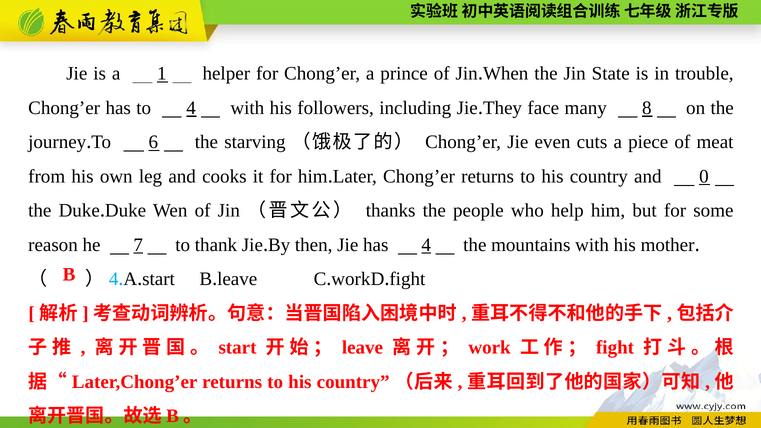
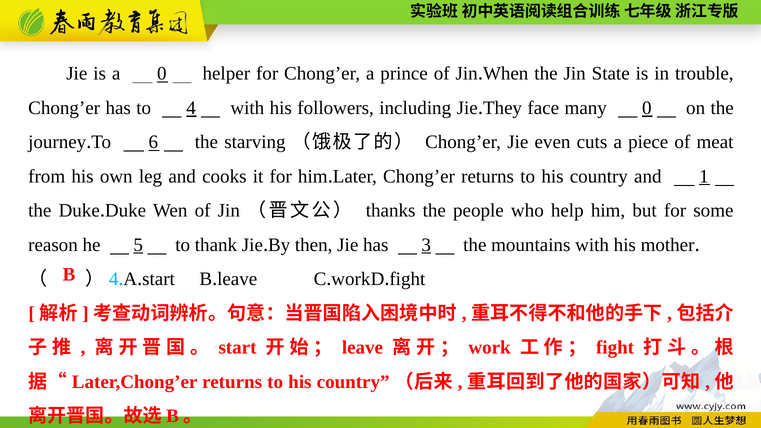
a 1: 1 -> 0 (162, 74)
many 8: 8 -> 0 (647, 108)
0: 0 -> 1 (704, 176)
7: 7 -> 5 (138, 245)
has 4: 4 -> 3 (426, 245)
